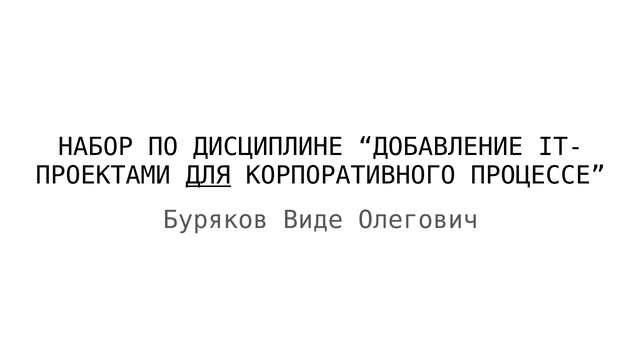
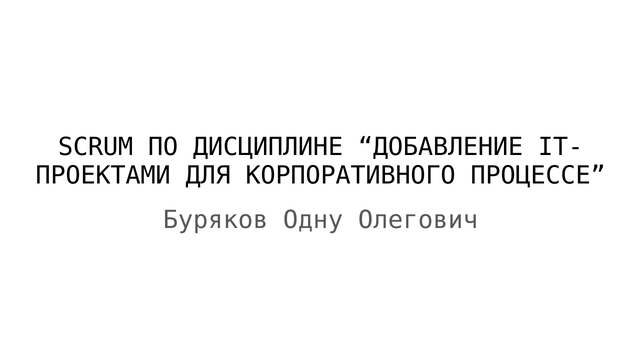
НАБОР: НАБОР -> SCRUM (96, 147)
ДЛЯ underline: present -> none (208, 176)
Виде: Виде -> Одну (313, 220)
